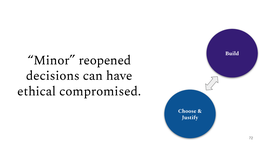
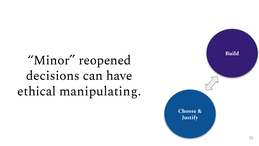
compromised: compromised -> manipulating (100, 91)
